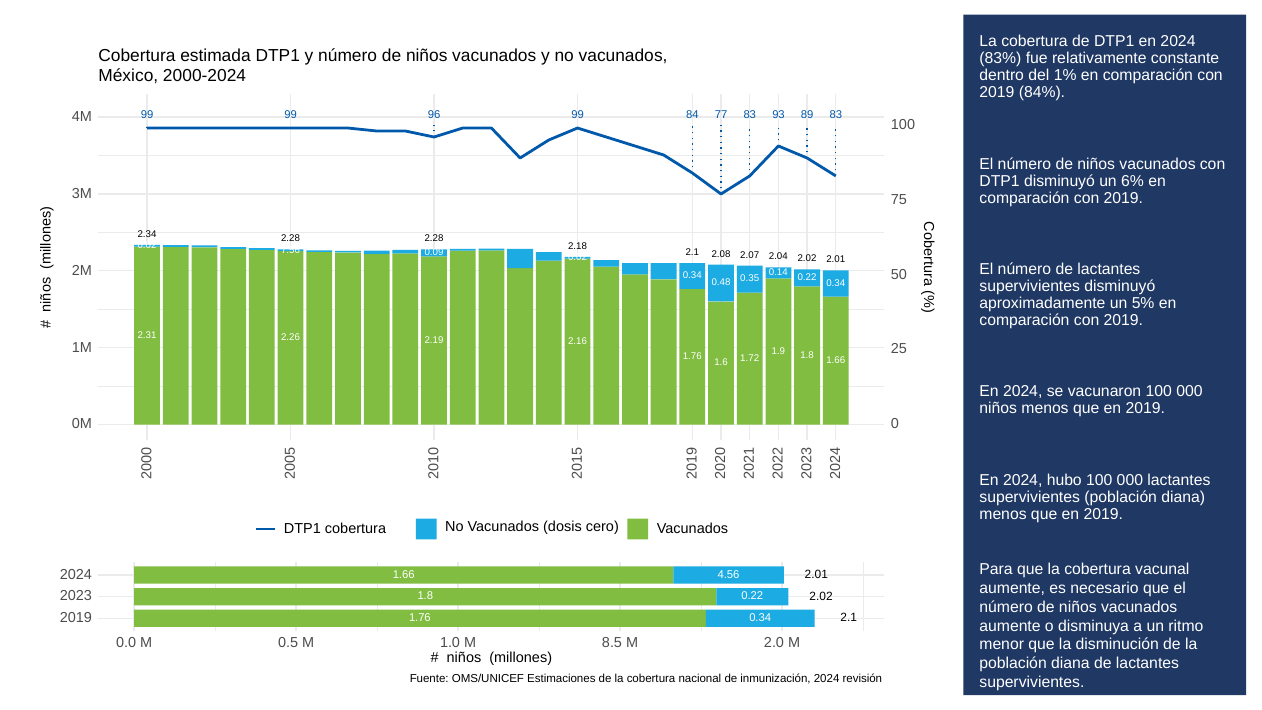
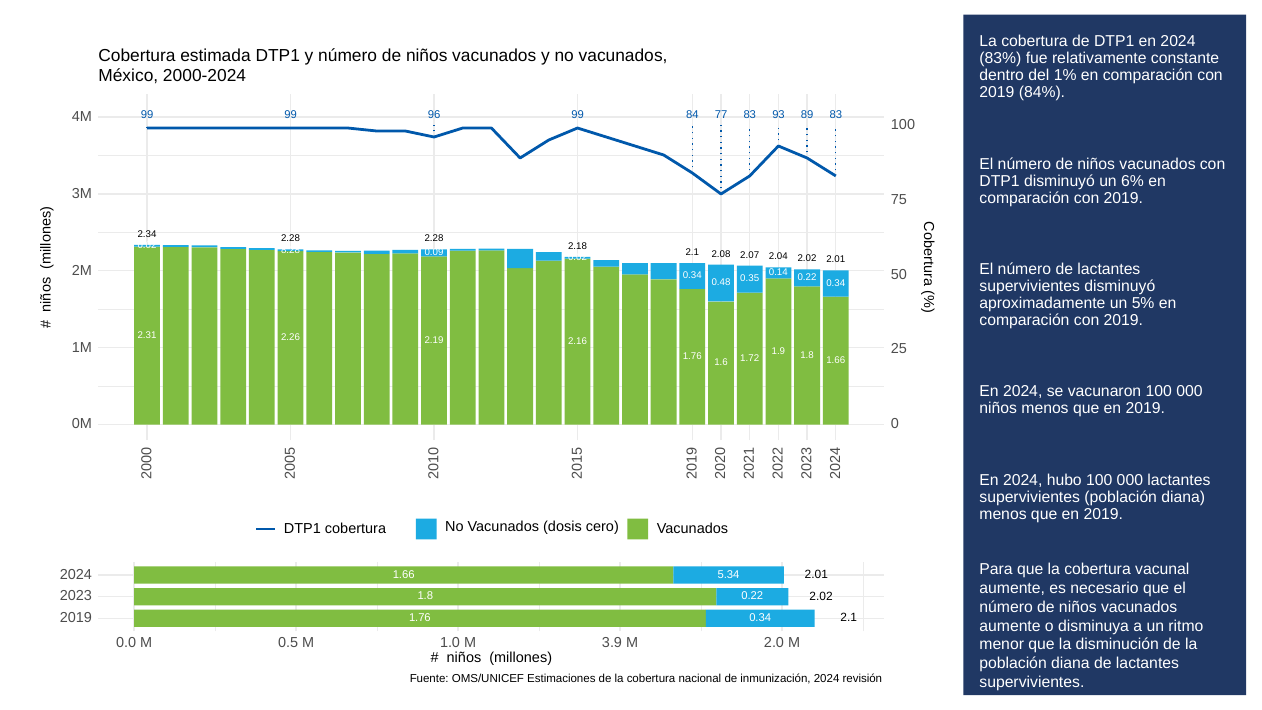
7.56: 7.56 -> 8.28 (291, 250)
4.56: 4.56 -> 5.34 (729, 574)
8.5: 8.5 -> 3.9 (612, 642)
